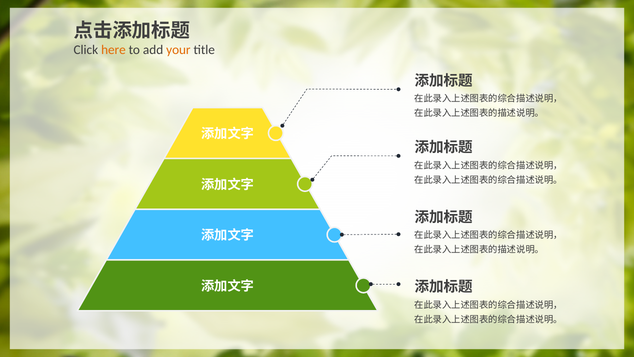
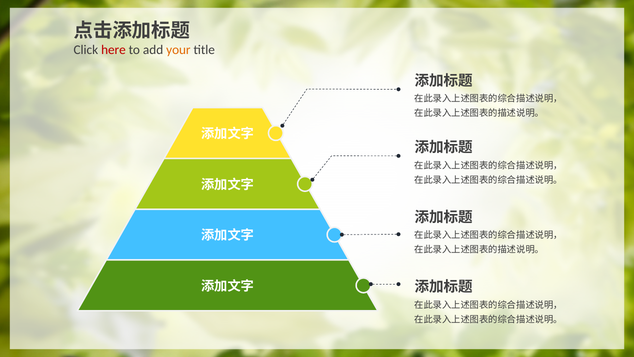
here colour: orange -> red (113, 50)
